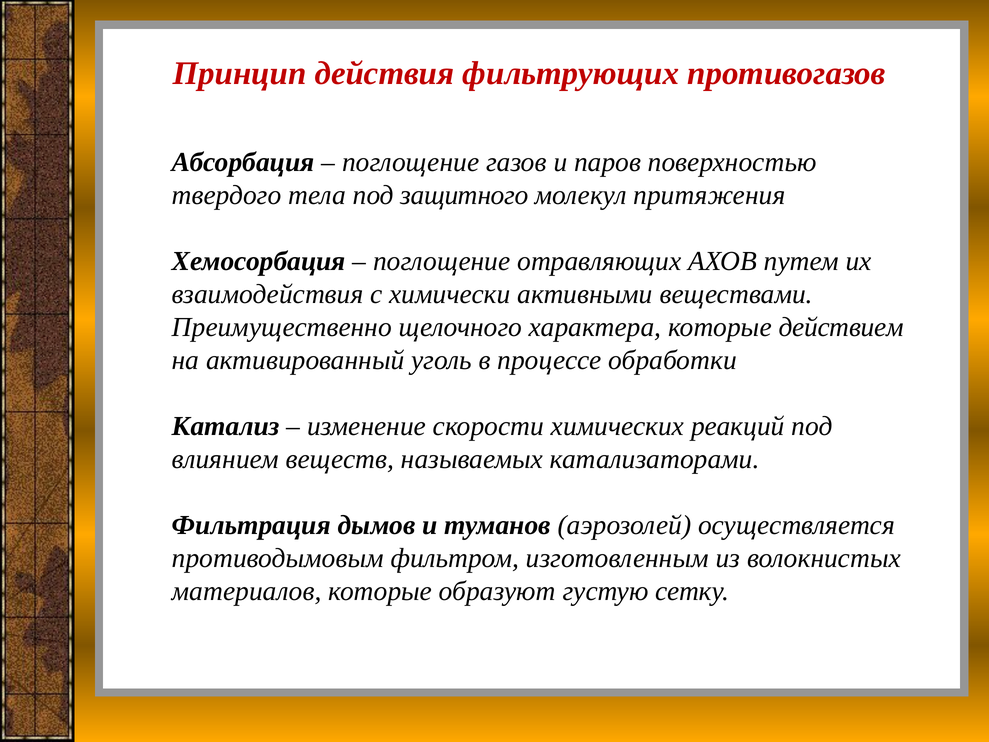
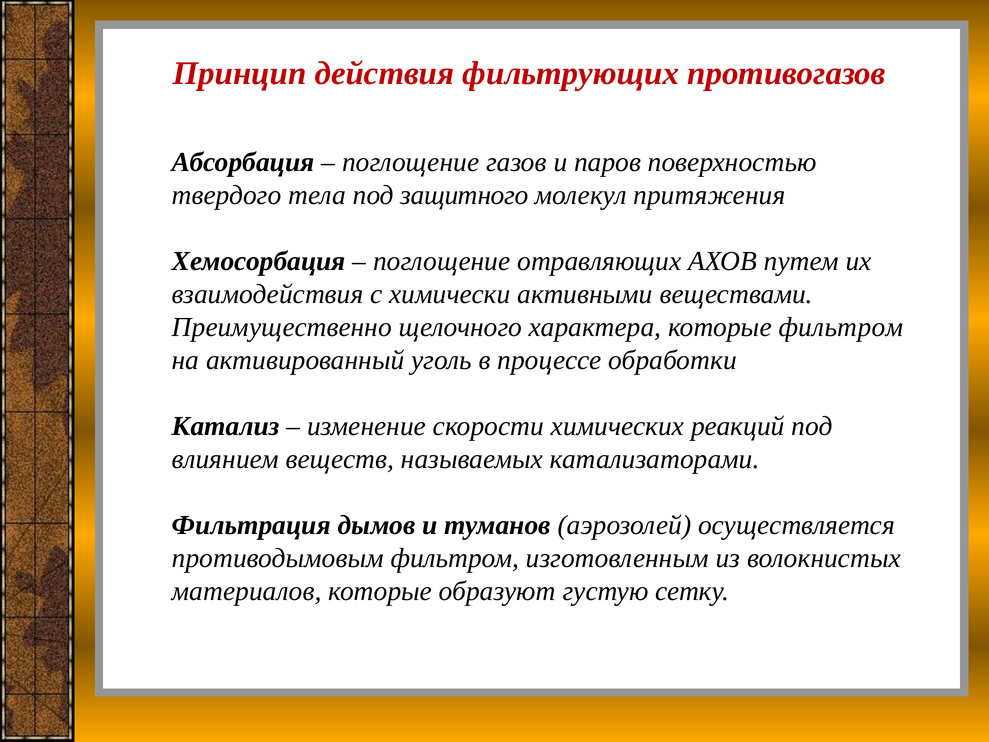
которые действием: действием -> фильтром (841, 327)
